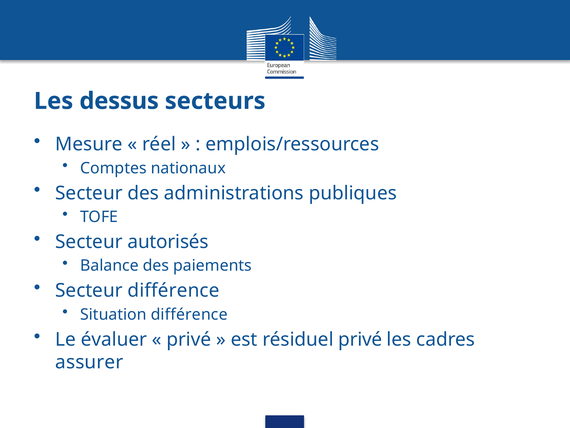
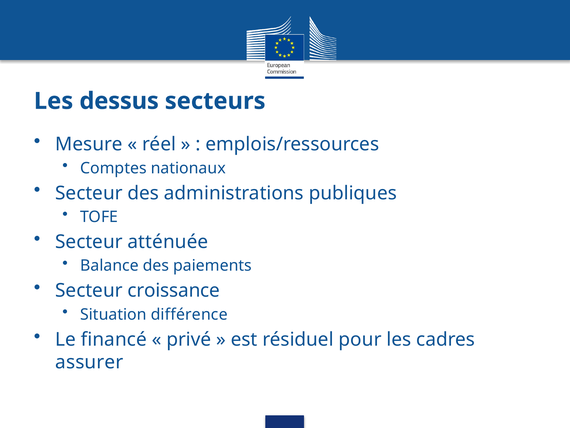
autorisés: autorisés -> atténuée (168, 242)
Secteur différence: différence -> croissance (174, 290)
évaluer: évaluer -> financé (114, 339)
résiduel privé: privé -> pour (360, 339)
